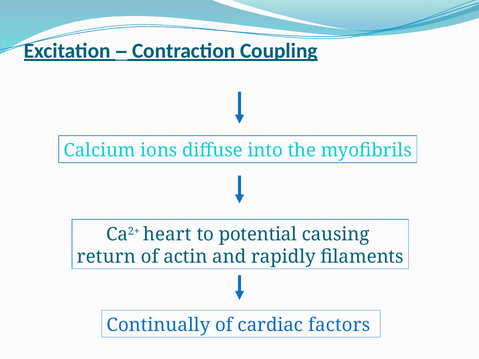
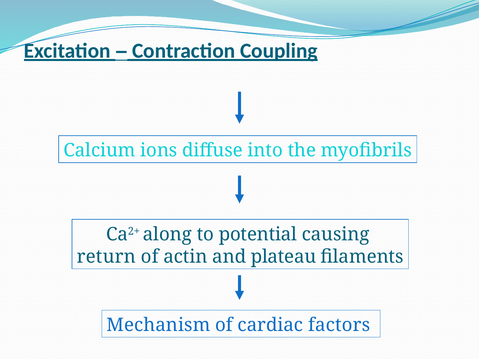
heart: heart -> along (167, 234)
rapidly: rapidly -> plateau (284, 257)
Continually: Continually -> Mechanism (158, 325)
